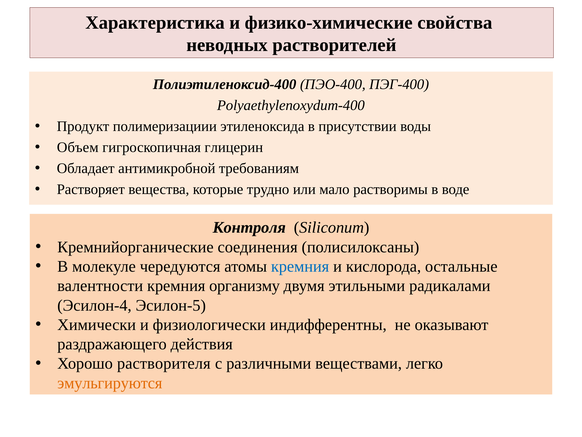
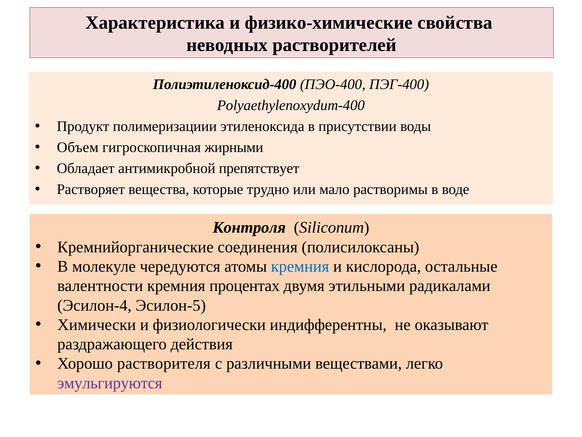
глицерин: глицерин -> жирными (234, 147)
требованиям: требованиям -> препятствует (259, 168)
организму: организму -> процентах (245, 286)
эмульгируются colour: orange -> purple (110, 383)
